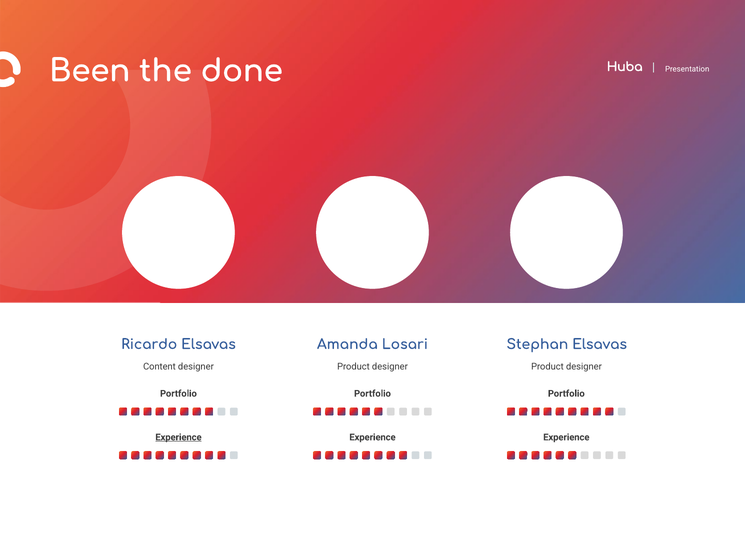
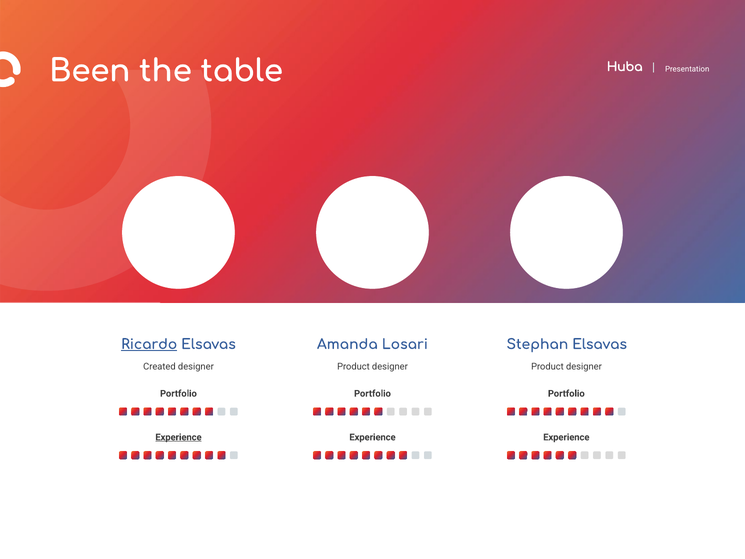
done: done -> table (242, 71)
Ricardo underline: none -> present (149, 344)
Content: Content -> Created (159, 366)
